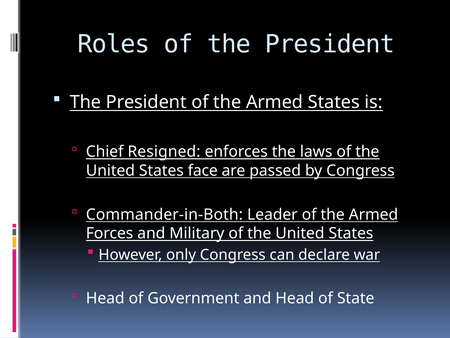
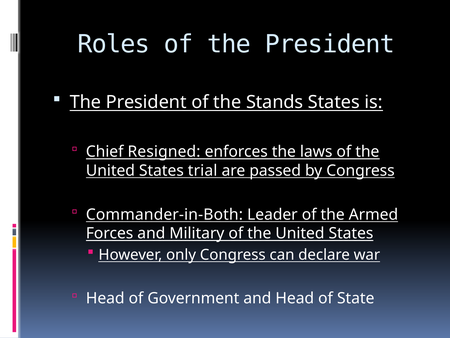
President of the Armed: Armed -> Stands (275, 102)
face: face -> trial (203, 170)
